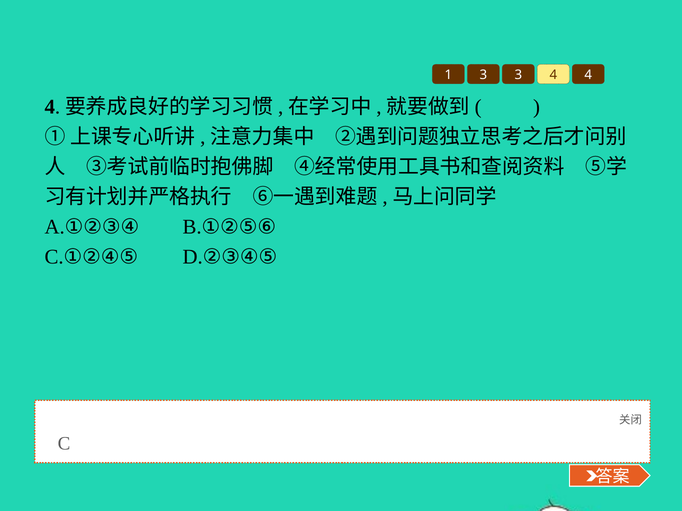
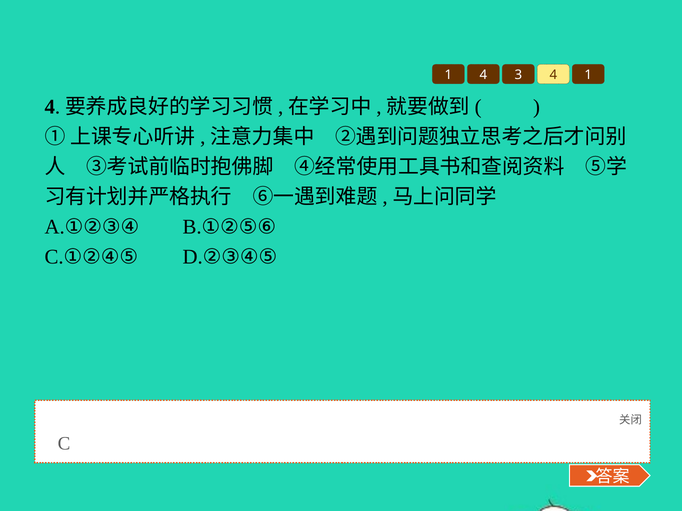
1 3: 3 -> 4 (483, 75)
4 4: 4 -> 1 (588, 75)
